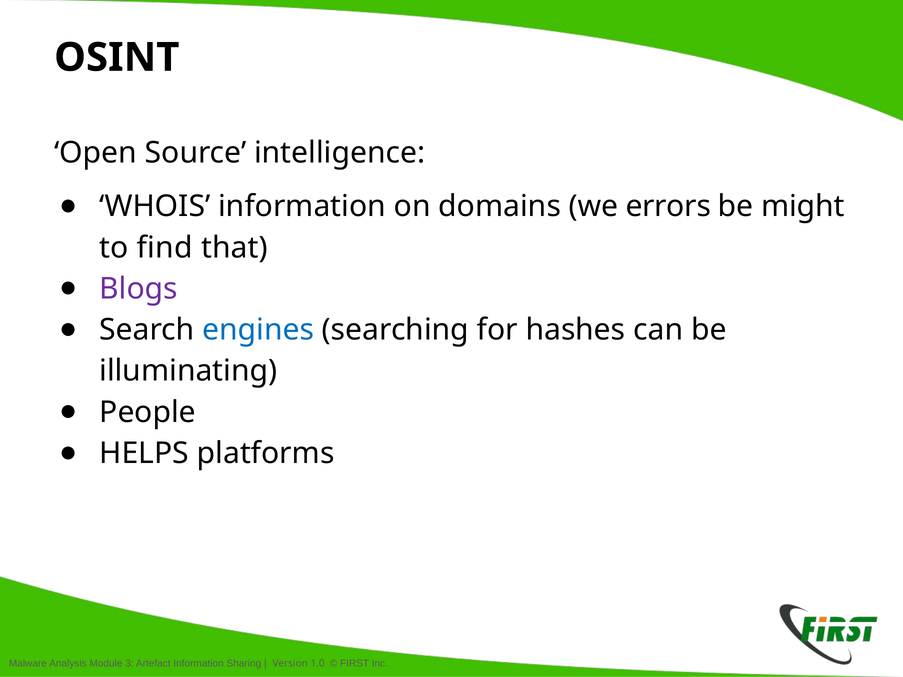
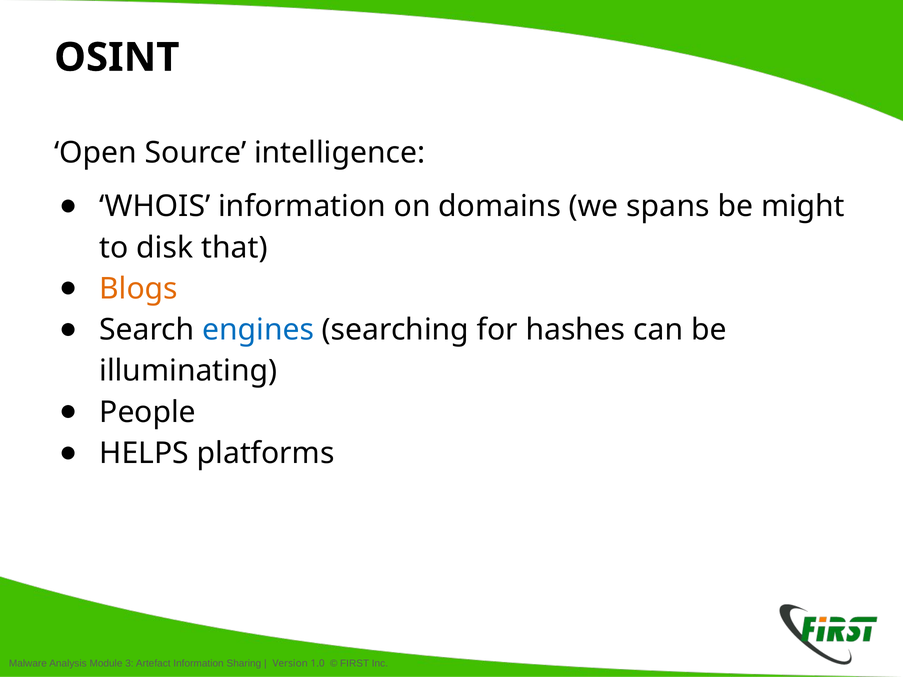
errors: errors -> spans (668, 206)
find: find -> disk (165, 248)
Blogs colour: purple -> orange (139, 289)
